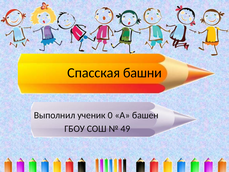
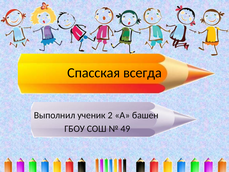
башни: башни -> всегда (142, 73)
0: 0 -> 2 (110, 115)
